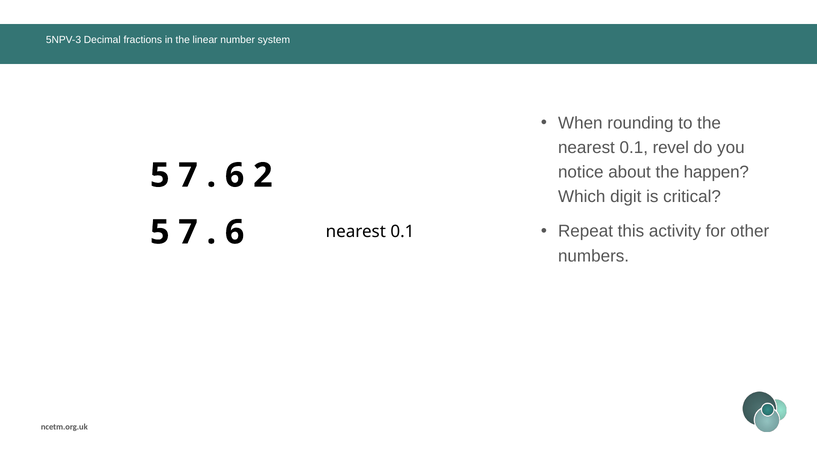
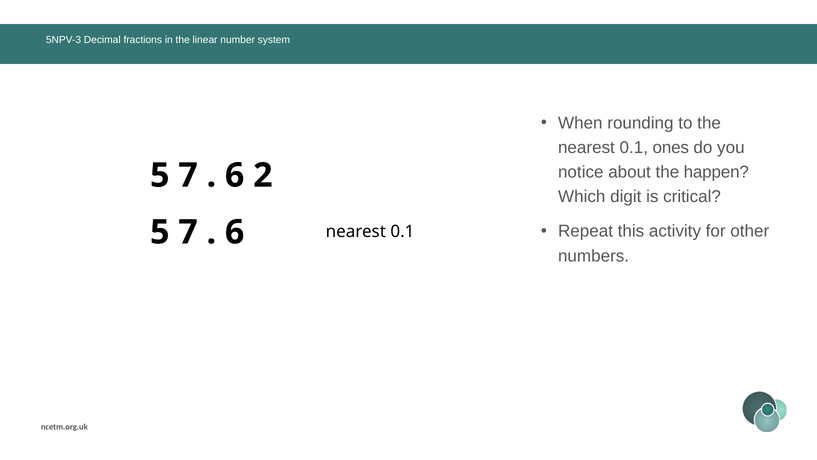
revel: revel -> ones (671, 147)
